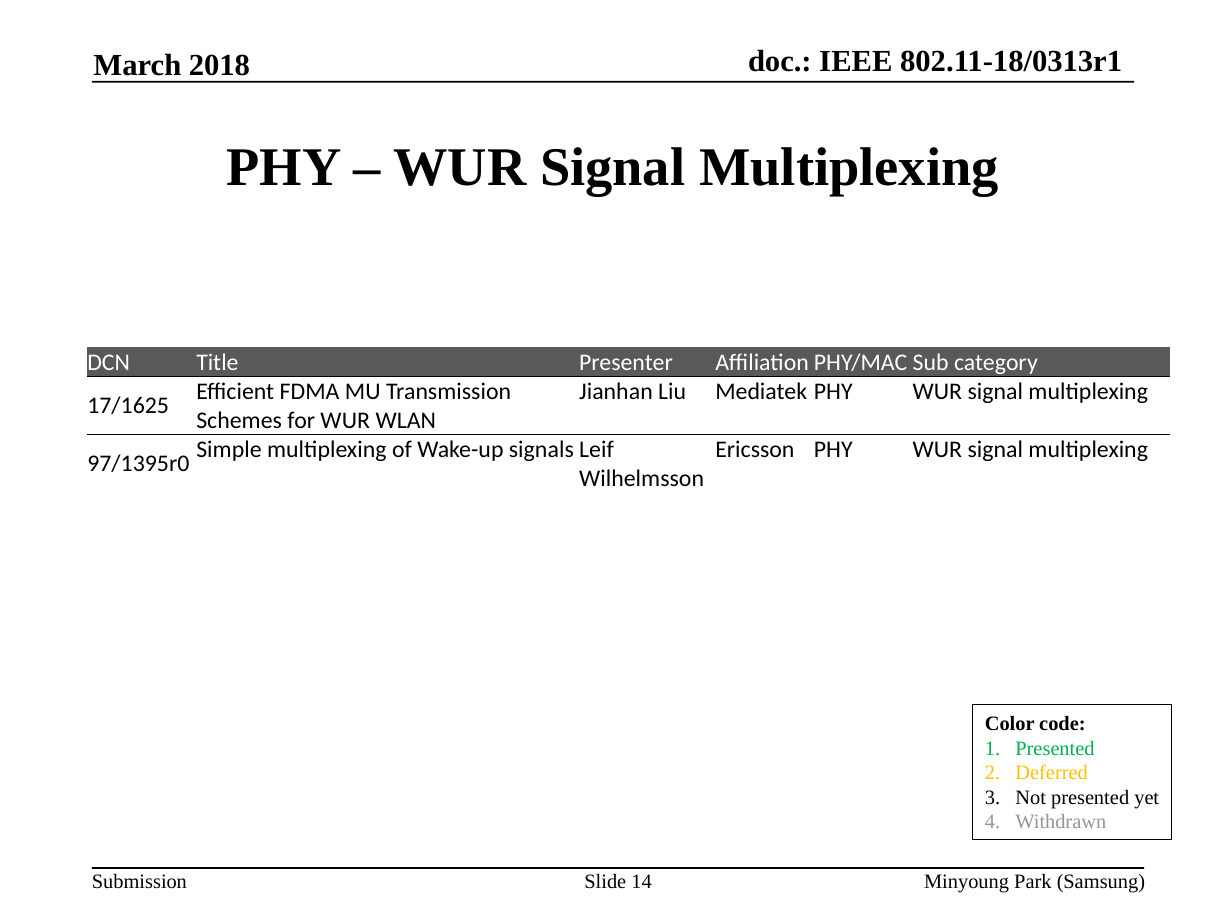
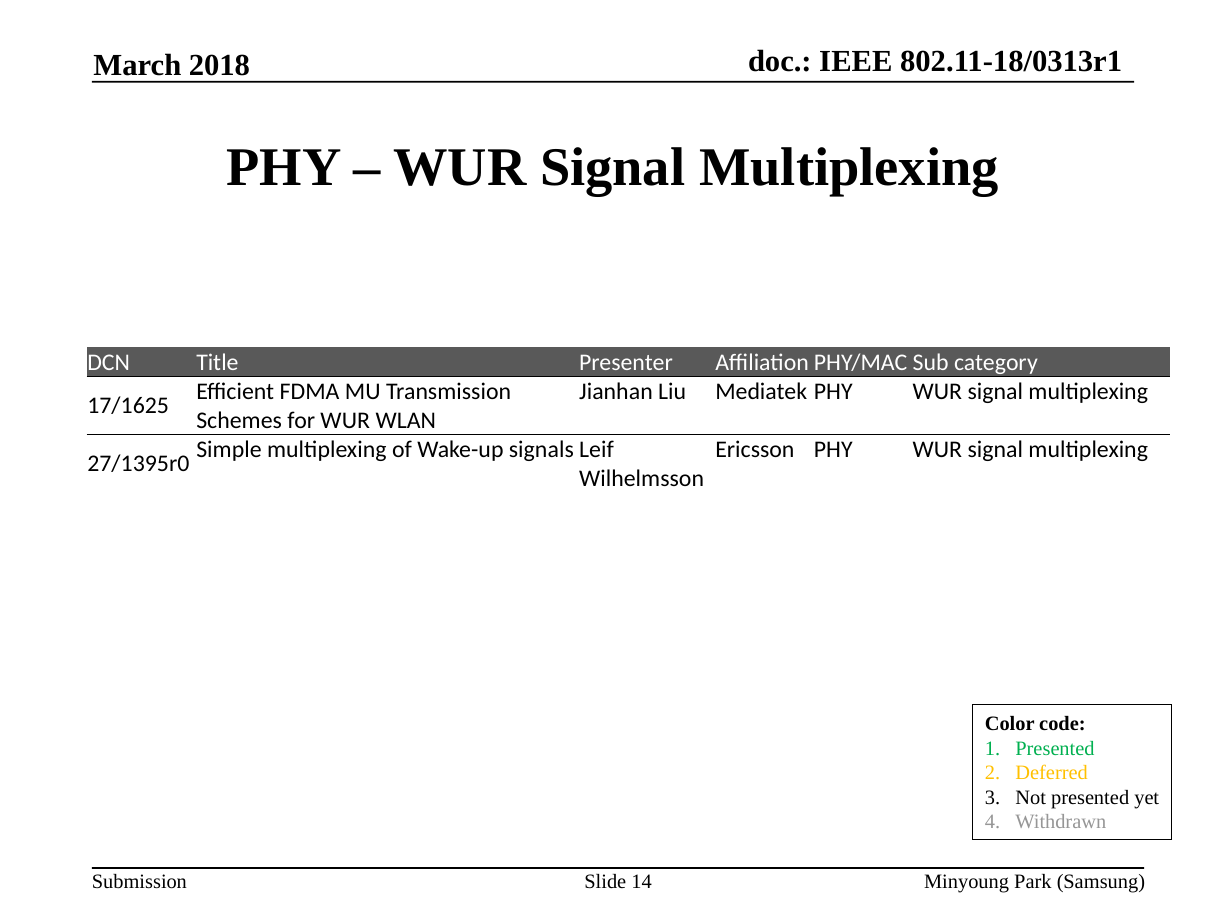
97/1395r0: 97/1395r0 -> 27/1395r0 (138, 464)
